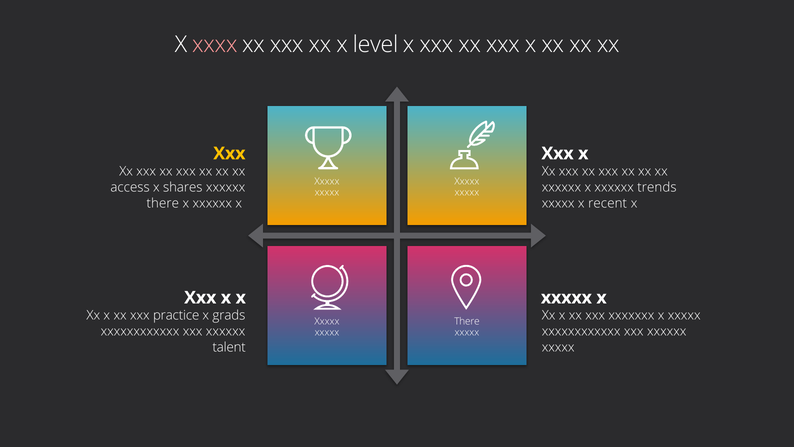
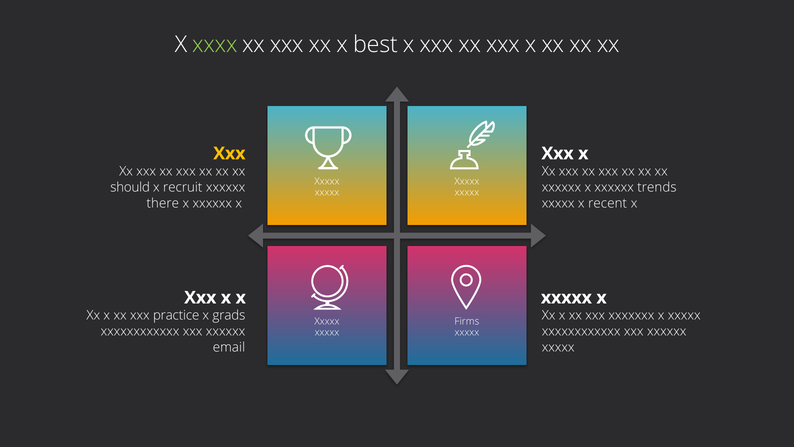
xxxx colour: pink -> light green (215, 44)
level: level -> best (375, 44)
access: access -> should (130, 187)
shares: shares -> recruit (183, 187)
There: There -> Firms (467, 321)
talent: talent -> email (229, 347)
